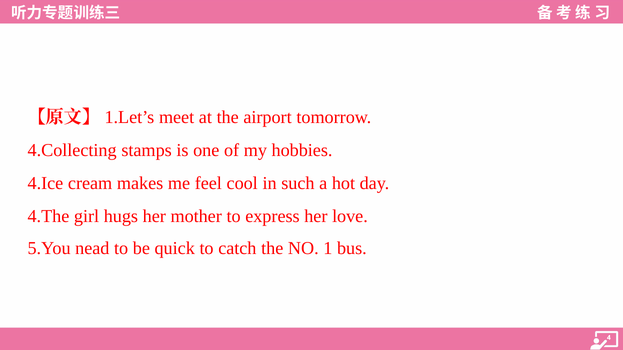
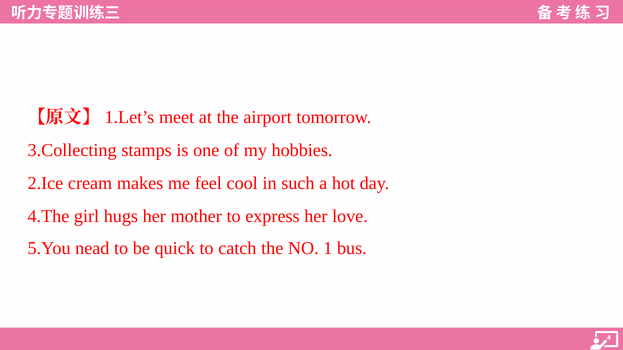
4.Collecting: 4.Collecting -> 3.Collecting (72, 151)
4.Ice: 4.Ice -> 2.Ice (45, 184)
